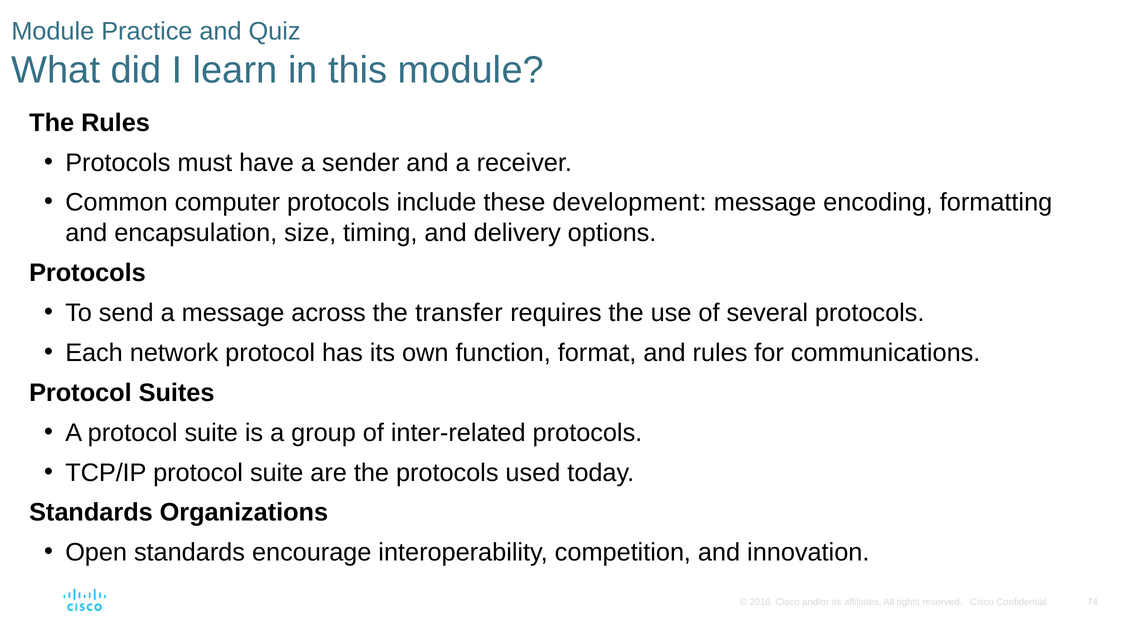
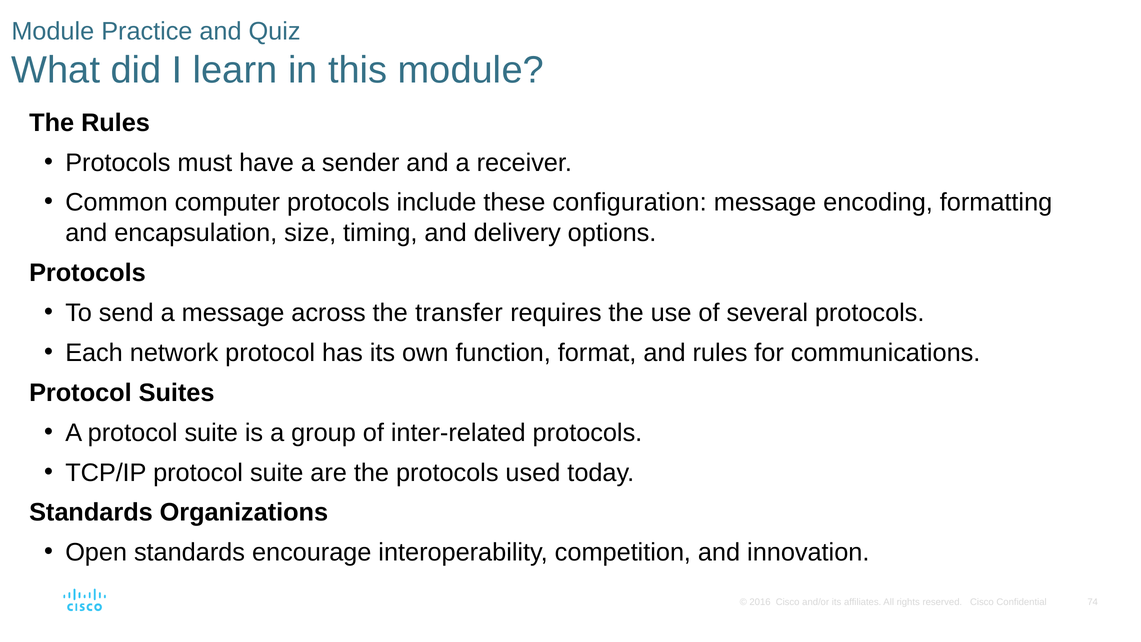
development: development -> configuration (630, 203)
